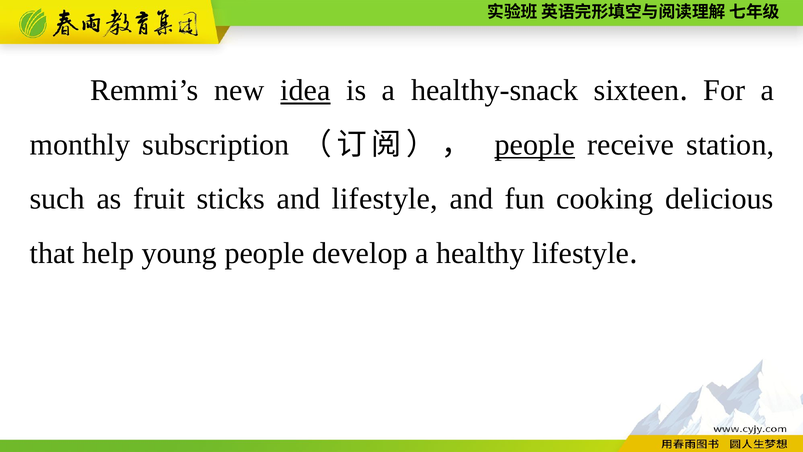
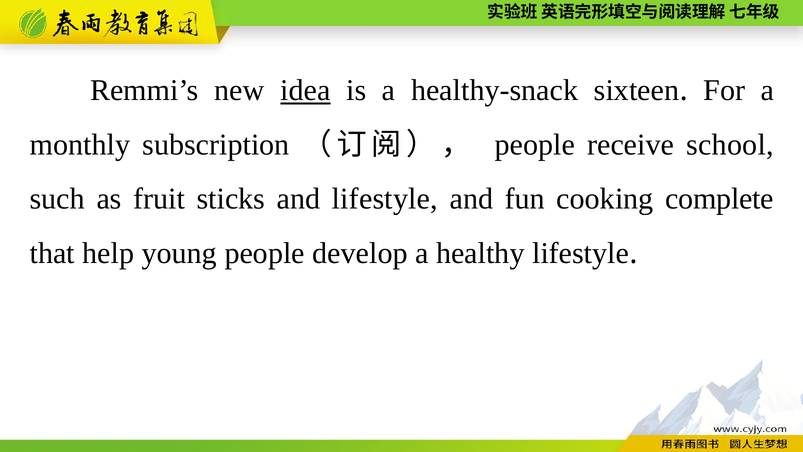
people underline: present -> none (535, 145)
station: station -> school (730, 145)
delicious: delicious -> complete (719, 199)
